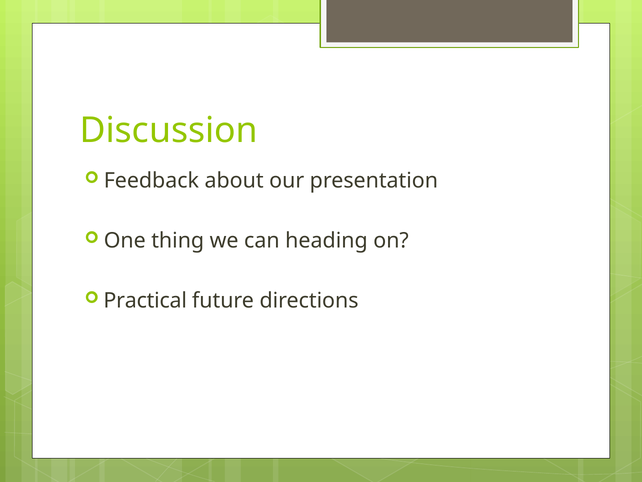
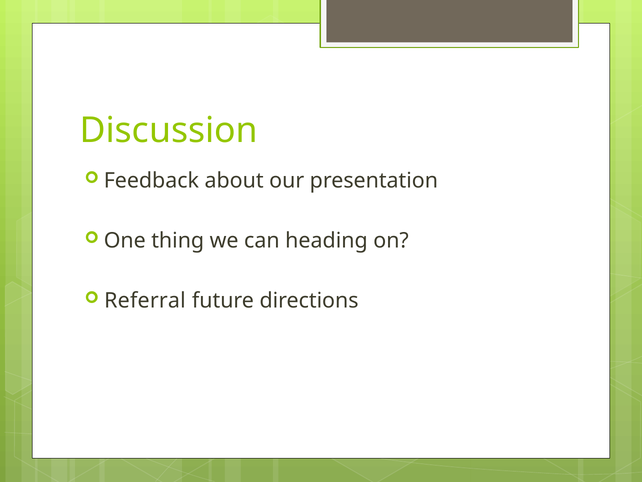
Practical: Practical -> Referral (145, 301)
